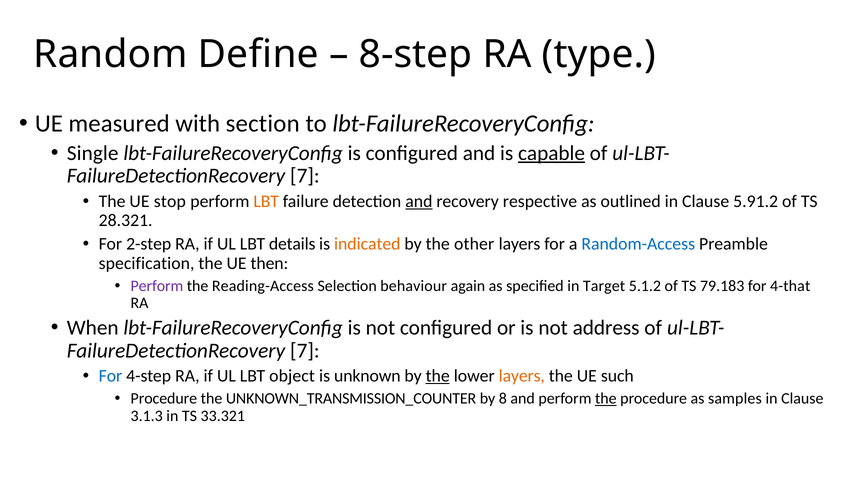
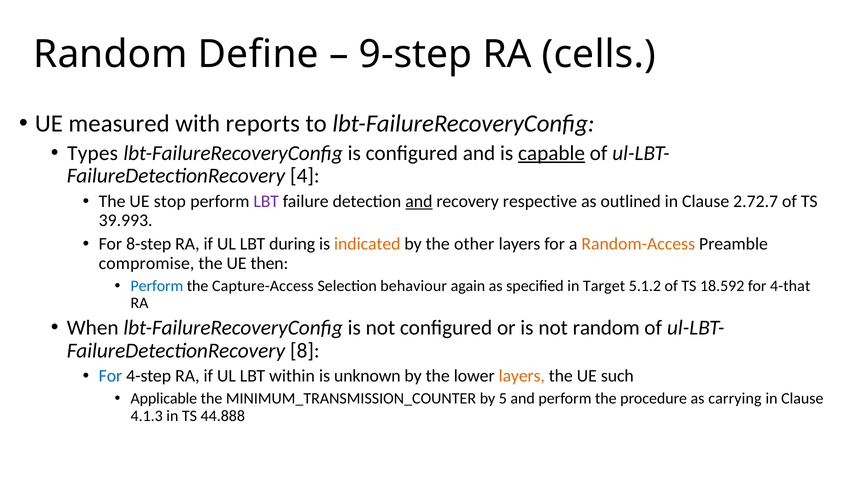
8-step: 8-step -> 9-step (416, 54)
type: type -> cells (599, 54)
section: section -> reports (263, 124)
Single: Single -> Types (93, 153)
7: 7 -> 4 (305, 176)
LBT colour: orange -> purple (266, 201)
5.91.2: 5.91.2 -> 2.72.7 (756, 201)
28.321: 28.321 -> 39.993 (126, 221)
2-step: 2-step -> 8-step (149, 244)
details: details -> during (292, 244)
Random-Access colour: blue -> orange (638, 244)
specification: specification -> compromise (147, 263)
Perform colour: purple -> blue (157, 286)
Reading-Access: Reading-Access -> Capture-Access (263, 286)
79.183: 79.183 -> 18.592 (722, 286)
not address: address -> random (606, 328)
7: 7 -> 8 (305, 351)
object: object -> within (292, 376)
the underline: present -> none (438, 376)
Procedure: Procedure -> Applicable (164, 399)
UNKNOWN_TRANSMISSION_COUNTER: UNKNOWN_TRANSMISSION_COUNTER -> MINIMUM_TRANSMISSION_COUNTER (351, 399)
8: 8 -> 5 (503, 399)
the underline: present -> none (606, 399)
samples: samples -> carrying (735, 399)
3.1.3: 3.1.3 -> 4.1.3 (147, 416)
33.321: 33.321 -> 44.888 (223, 416)
